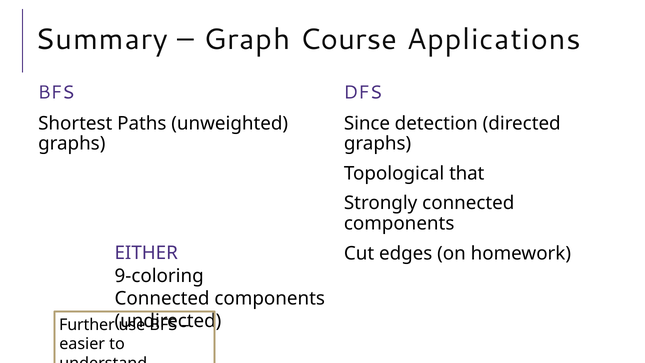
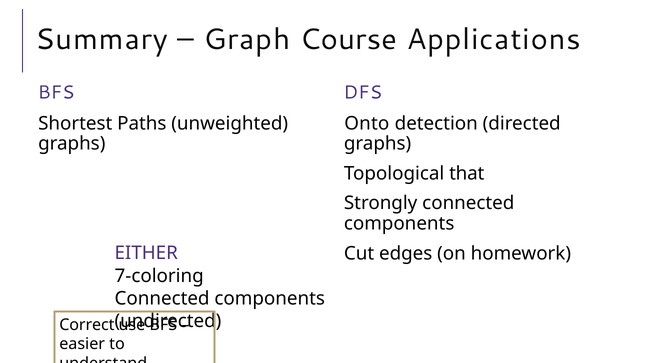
Since: Since -> Onto (367, 123)
9-coloring: 9-coloring -> 7-coloring (159, 276)
Further: Further -> Correct (87, 325)
